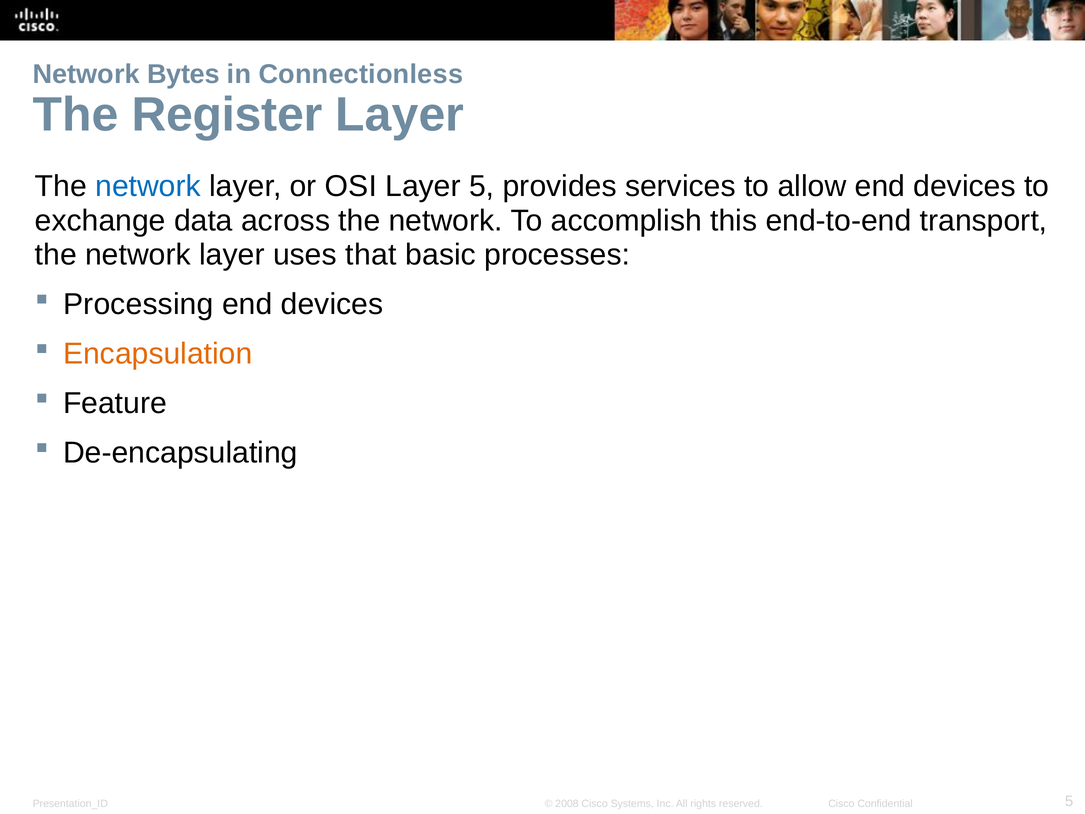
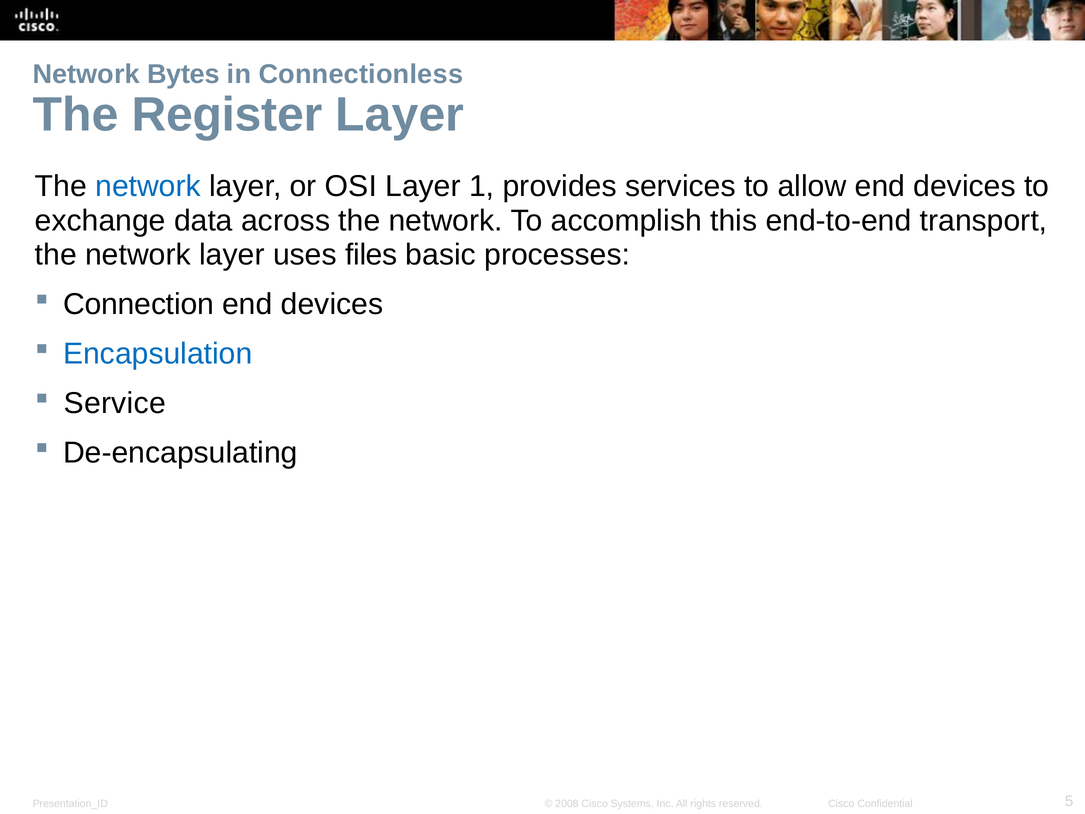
Layer 5: 5 -> 1 (482, 186)
that: that -> files (371, 255)
Processing: Processing -> Connection (139, 304)
Encapsulation colour: orange -> blue (158, 354)
Feature: Feature -> Service (115, 403)
